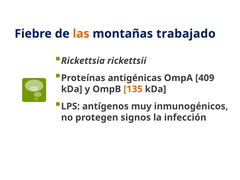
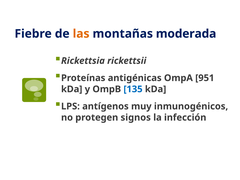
trabajado: trabajado -> moderada (186, 34)
409: 409 -> 951 (205, 78)
135 colour: orange -> blue (133, 89)
